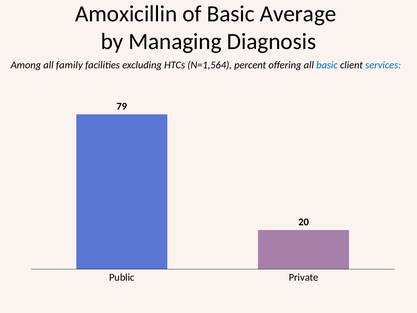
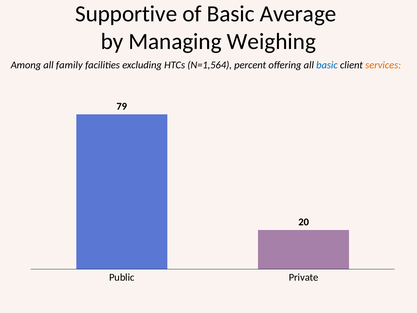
Amoxicillin: Amoxicillin -> Supportive (126, 14)
Diagnosis: Diagnosis -> Weighing (271, 42)
services colour: blue -> orange (383, 65)
